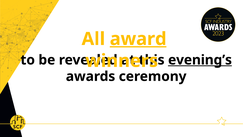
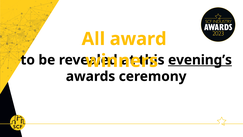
award underline: present -> none (138, 39)
